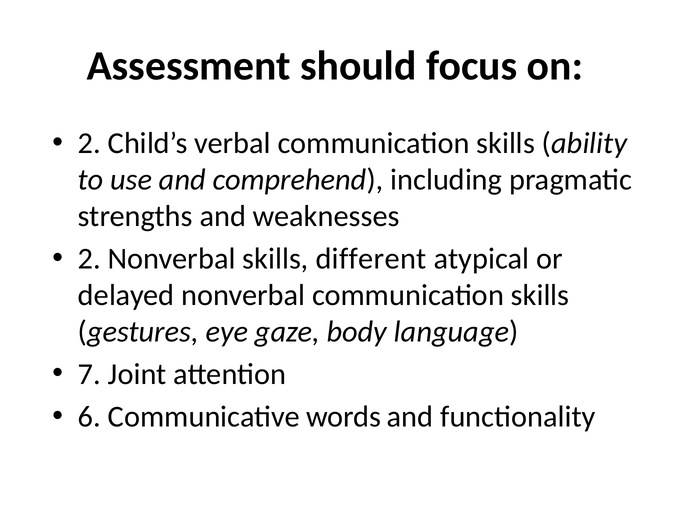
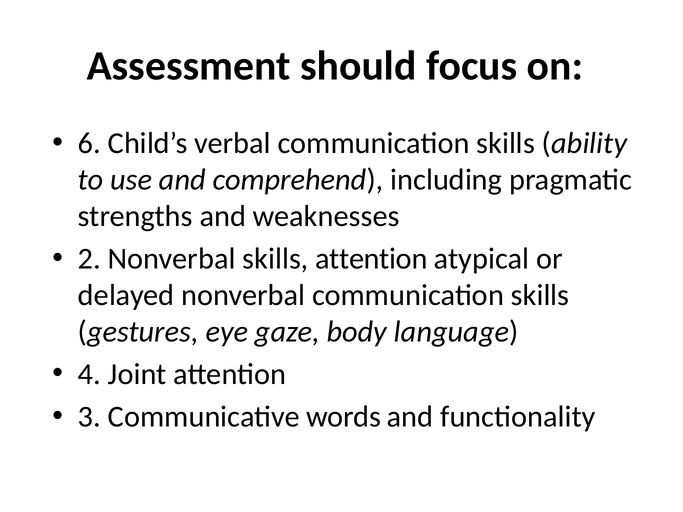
2: 2 -> 6 (89, 143)
skills different: different -> attention (371, 259)
7: 7 -> 4 (89, 374)
6: 6 -> 3 (89, 417)
